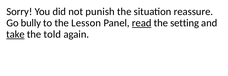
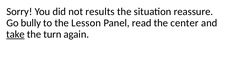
punish: punish -> results (100, 12)
read underline: present -> none (142, 23)
setting: setting -> center (185, 23)
told: told -> turn (52, 34)
